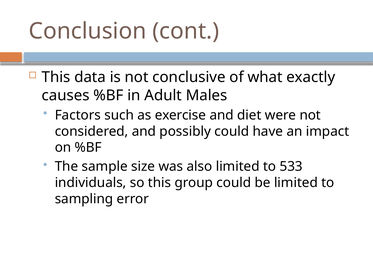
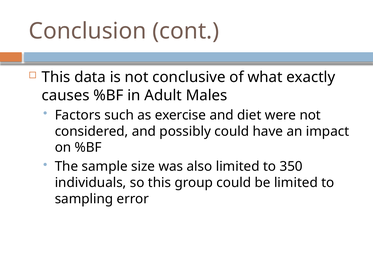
533: 533 -> 350 (291, 166)
